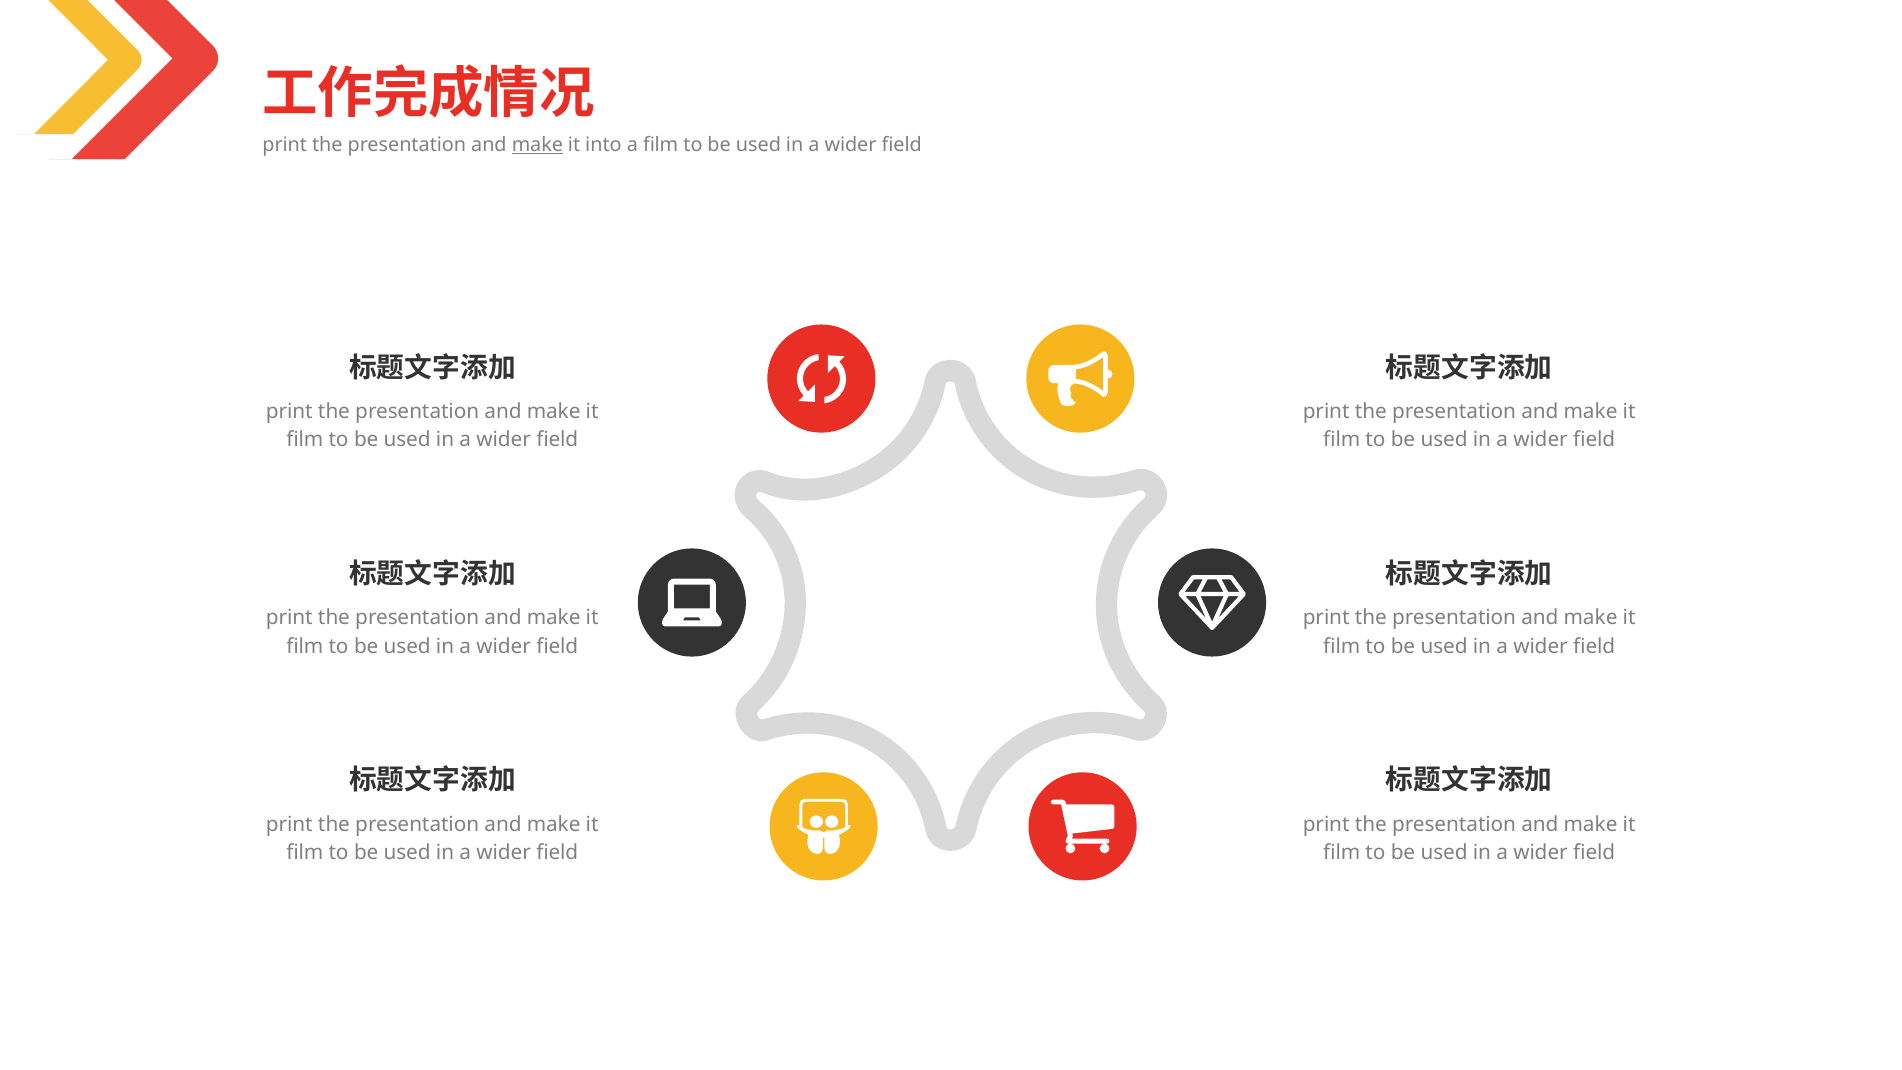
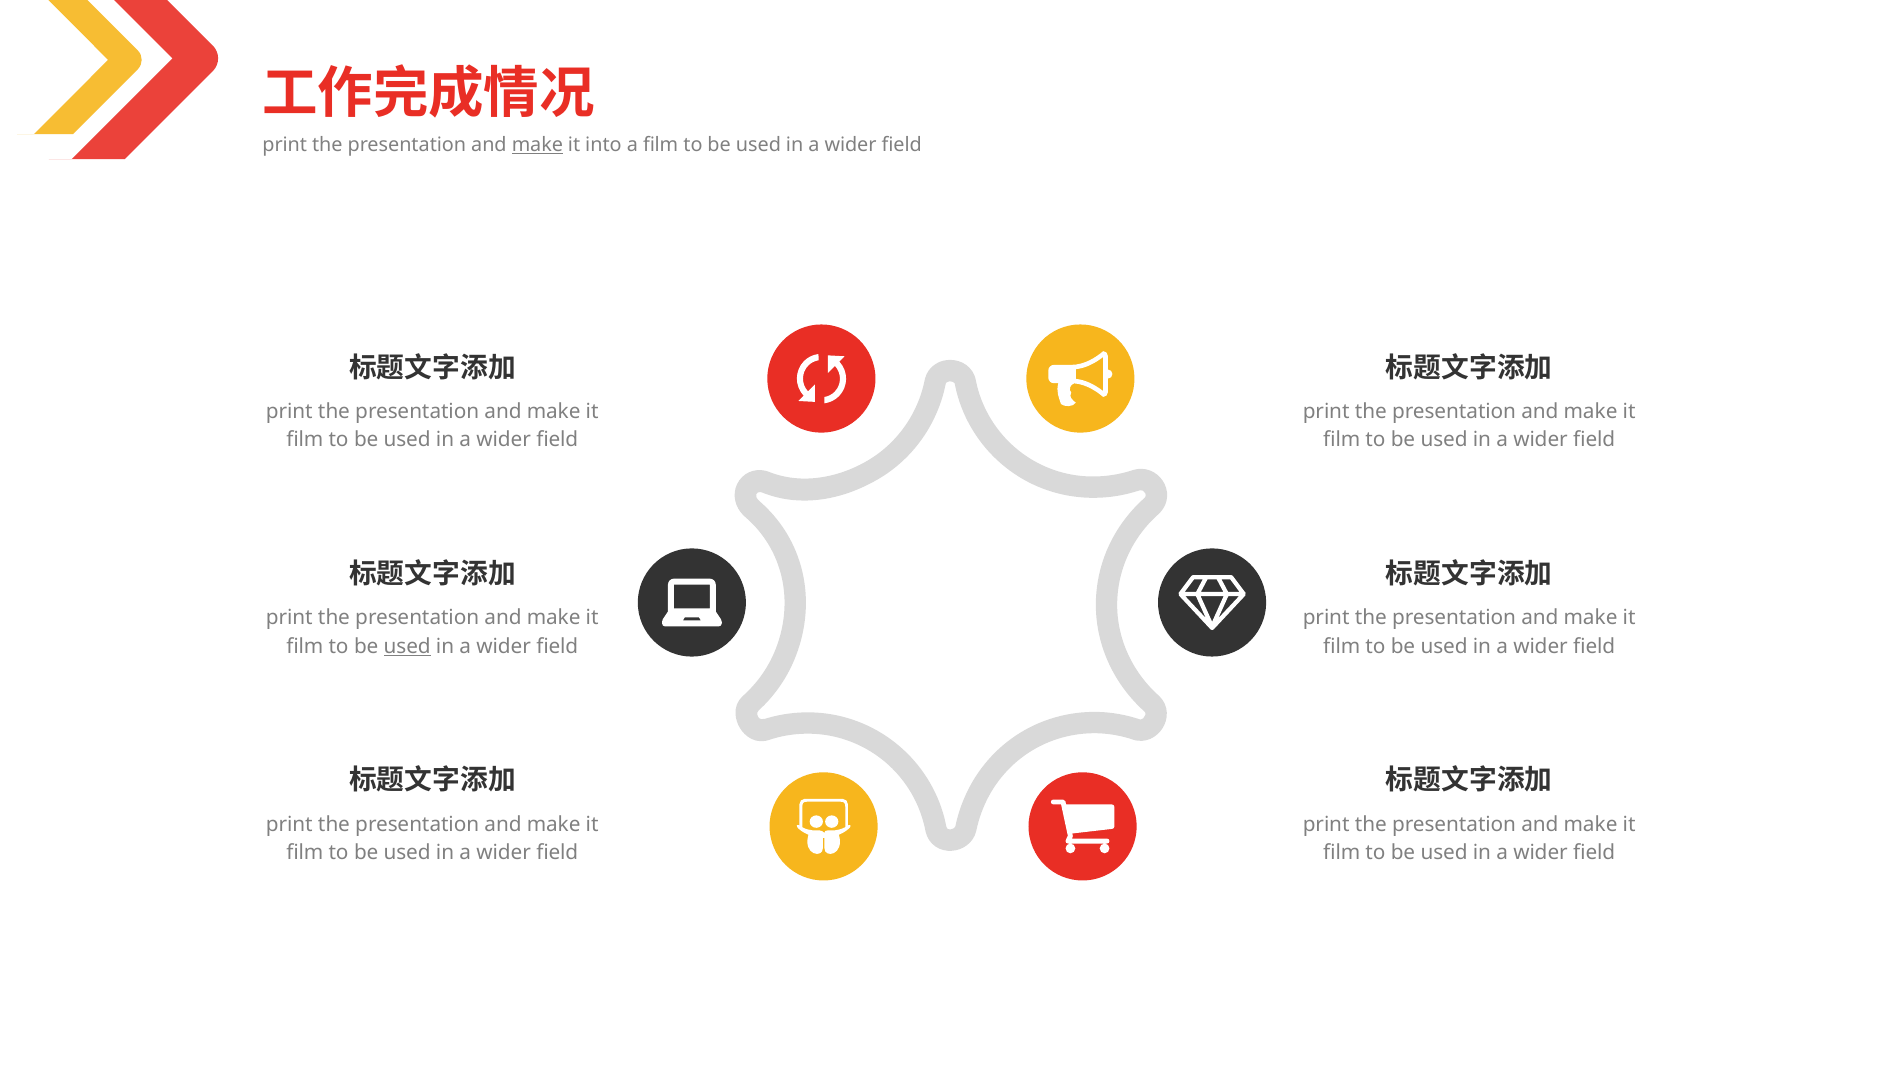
used underline: none -> present (407, 646)
